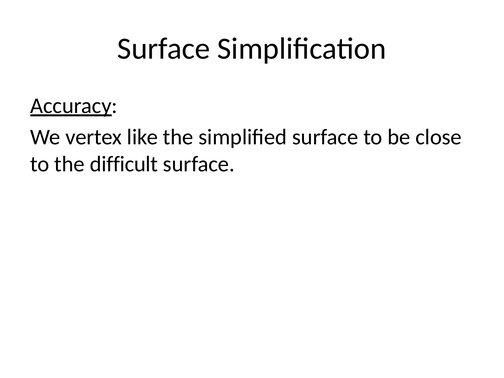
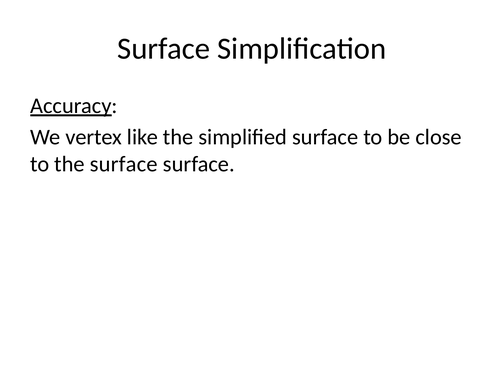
the difficult: difficult -> surface (124, 164)
